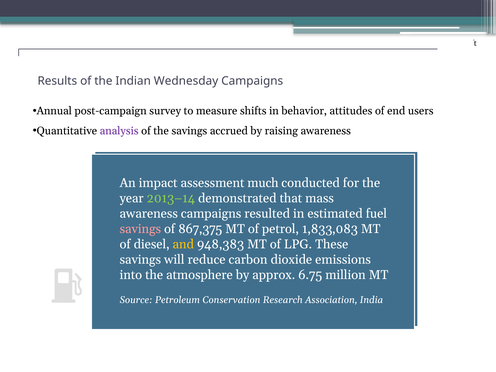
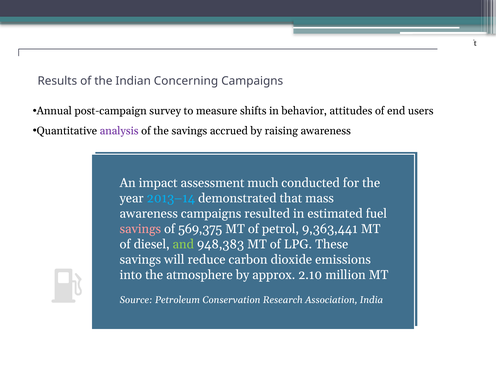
Wednesday: Wednesday -> Concerning (186, 81)
2013–14 colour: light green -> light blue (171, 198)
867,375: 867,375 -> 569,375 (200, 229)
1,833,083: 1,833,083 -> 9,363,441 (330, 229)
and colour: yellow -> light green (183, 244)
6.75: 6.75 -> 2.10 (310, 275)
